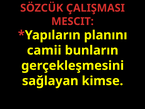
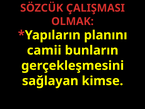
MESCIT: MESCIT -> OLMAK (72, 21)
